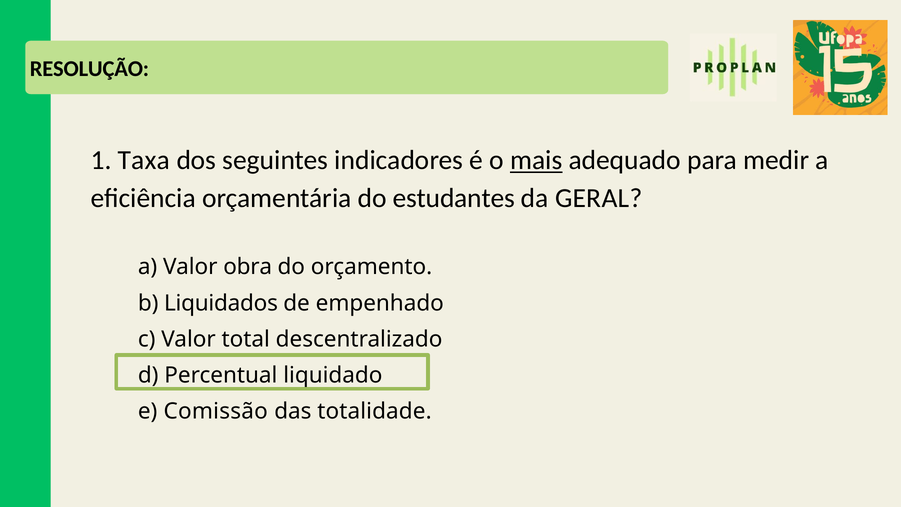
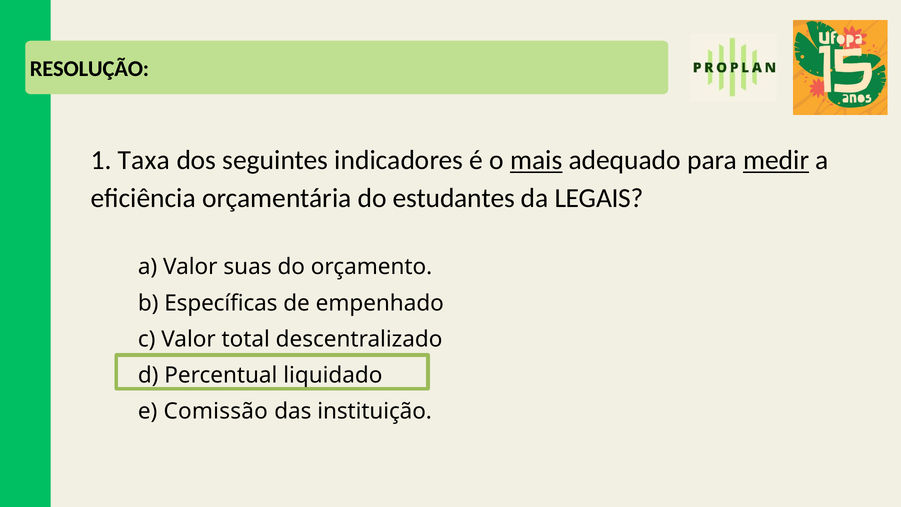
medir underline: none -> present (776, 160)
GERAL: GERAL -> LEGAIS (599, 198)
obra: obra -> suas (248, 267)
Liquidados: Liquidados -> Específicas (221, 303)
totalidade: totalidade -> instituição (375, 411)
